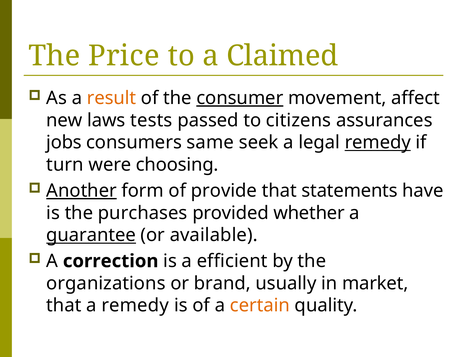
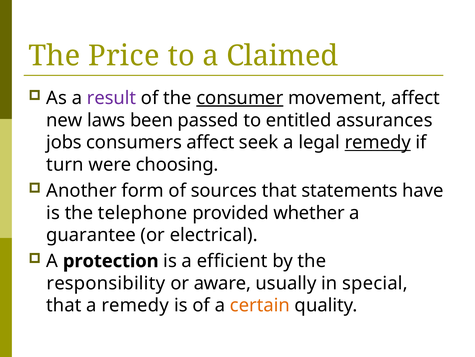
result colour: orange -> purple (112, 98)
tests: tests -> been (152, 120)
citizens: citizens -> entitled (299, 120)
consumers same: same -> affect (211, 142)
Another underline: present -> none (82, 190)
provide: provide -> sources (224, 190)
purchases: purchases -> telephone (143, 212)
guarantee underline: present -> none (91, 235)
available: available -> electrical (214, 235)
correction: correction -> protection (111, 261)
organizations: organizations -> responsibility (106, 283)
brand: brand -> aware (222, 283)
market: market -> special (375, 283)
